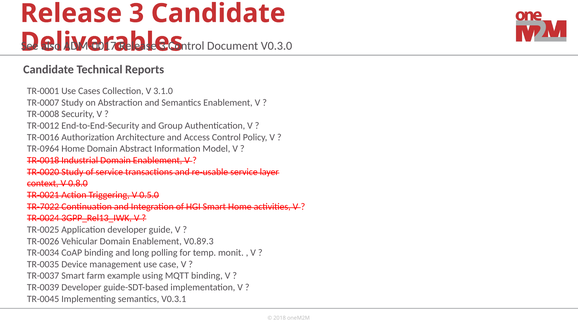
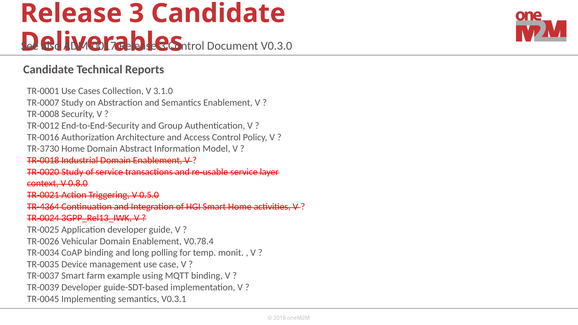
TR-0964: TR-0964 -> TR-3730 (43, 149)
TR-7022: TR-7022 -> TR-4364 (43, 207)
V0.89.3: V0.89.3 -> V0.78.4 (199, 241)
